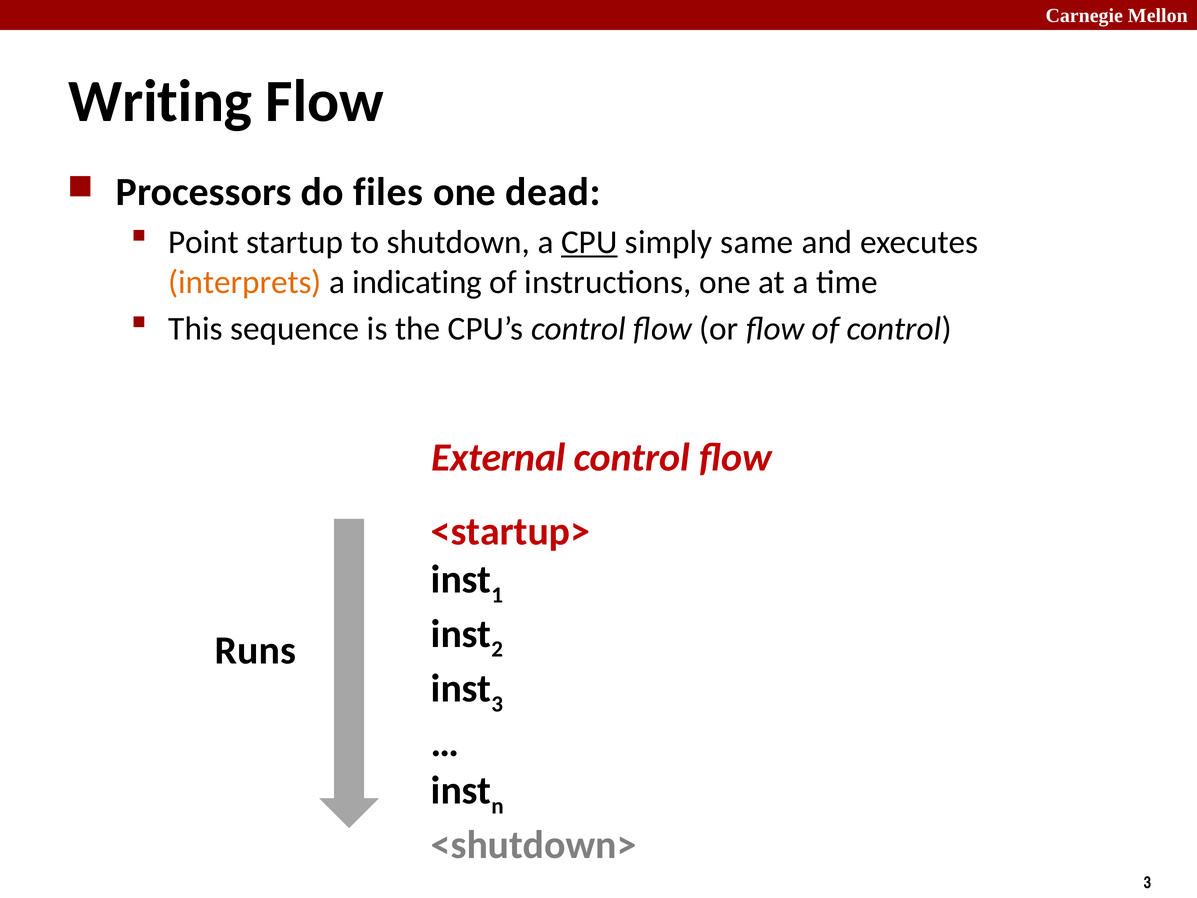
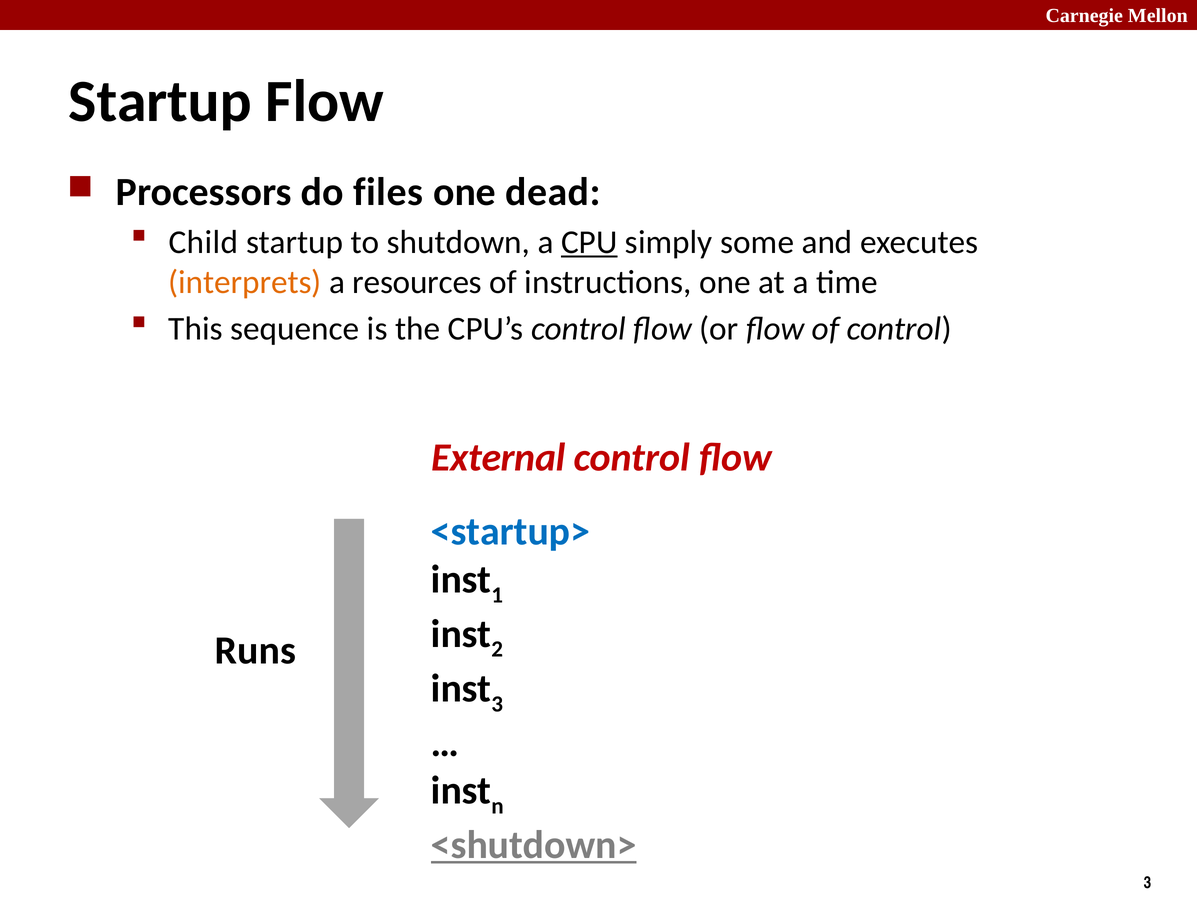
Writing: Writing -> Startup (160, 102)
Point: Point -> Child (203, 242)
same: same -> some (757, 242)
indicating: indicating -> resources (417, 282)
<startup> colour: red -> blue (510, 531)
<shutdown> underline: none -> present (534, 845)
